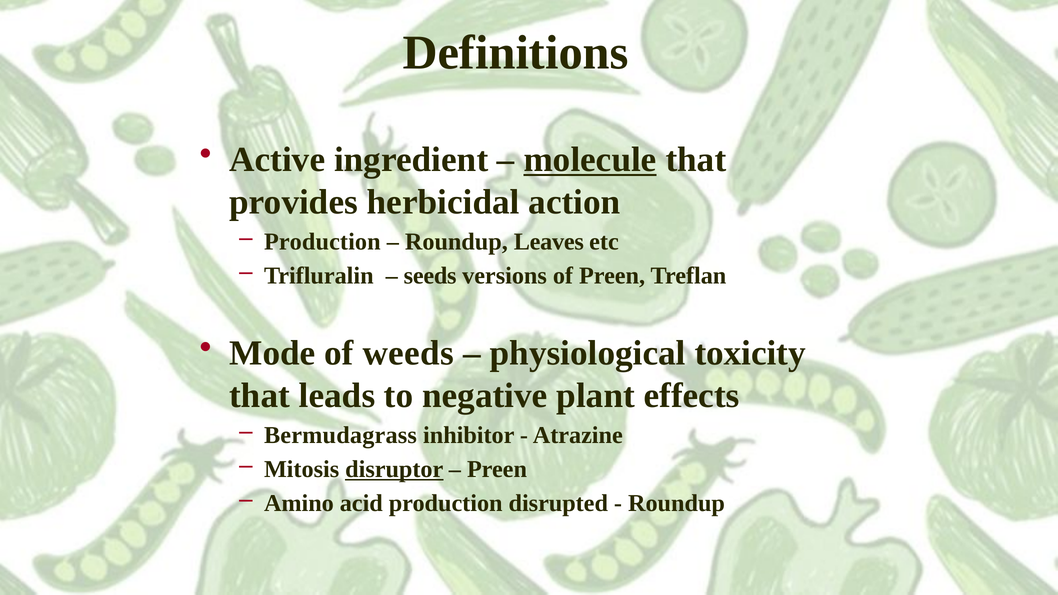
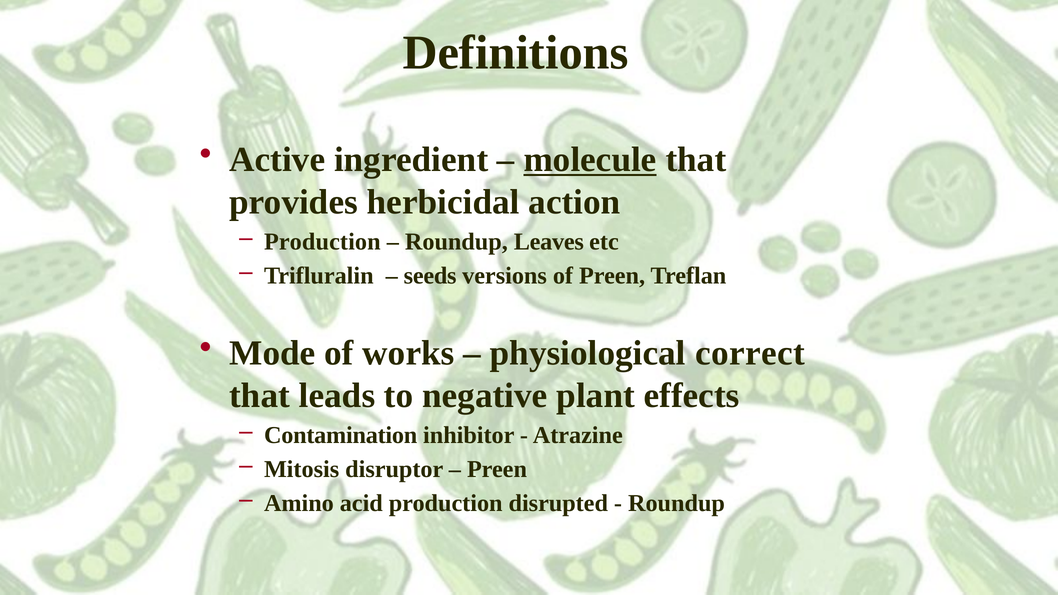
weeds: weeds -> works (409, 353)
toxicity: toxicity -> correct (750, 353)
Bermudagrass: Bermudagrass -> Contamination (341, 435)
disruptor underline: present -> none (394, 469)
